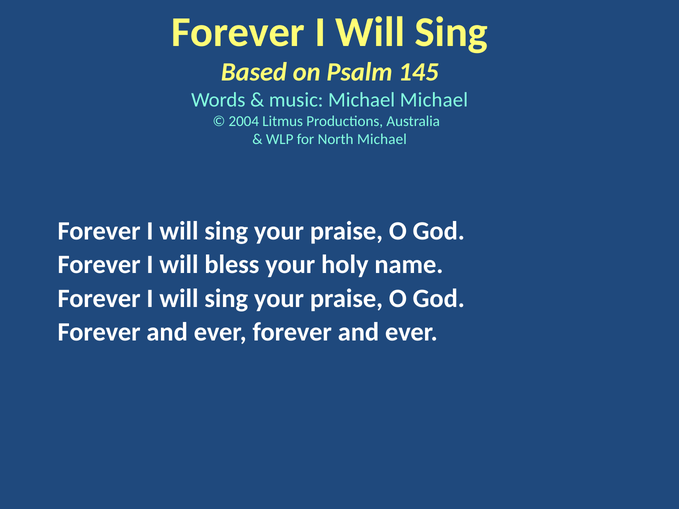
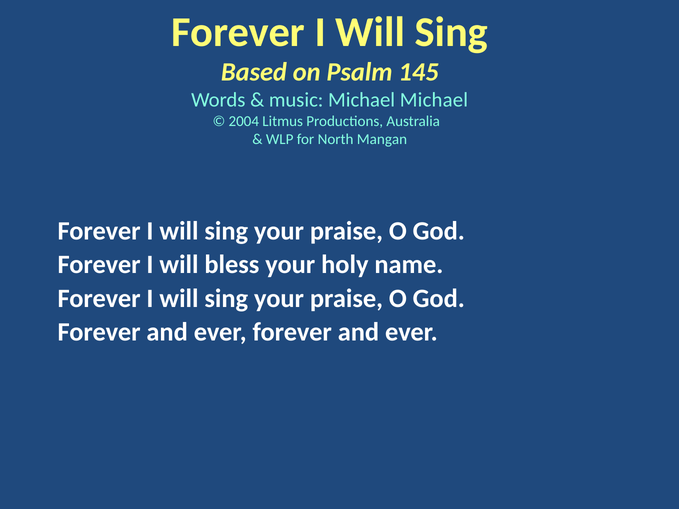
North Michael: Michael -> Mangan (382, 139)
